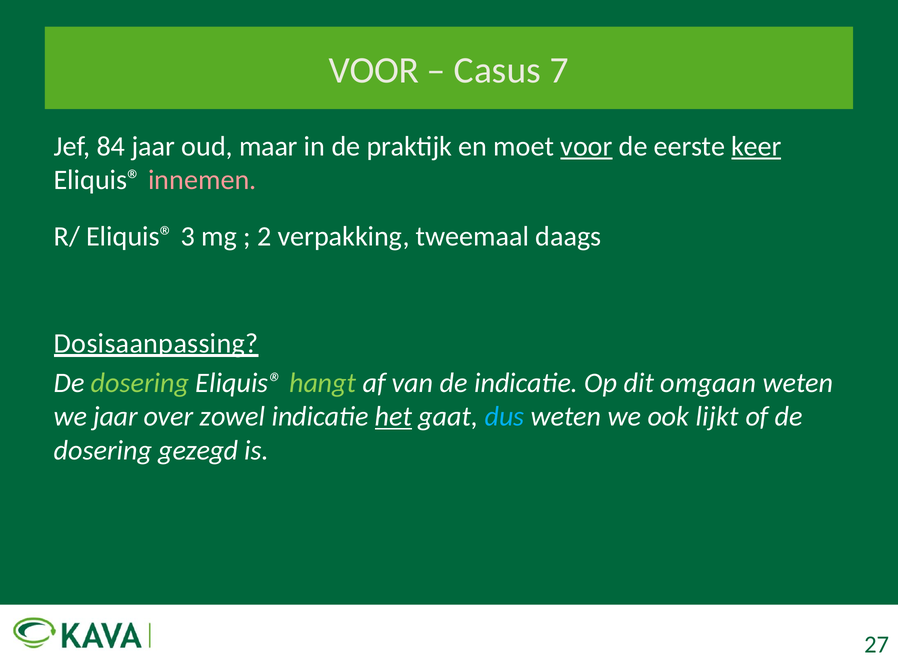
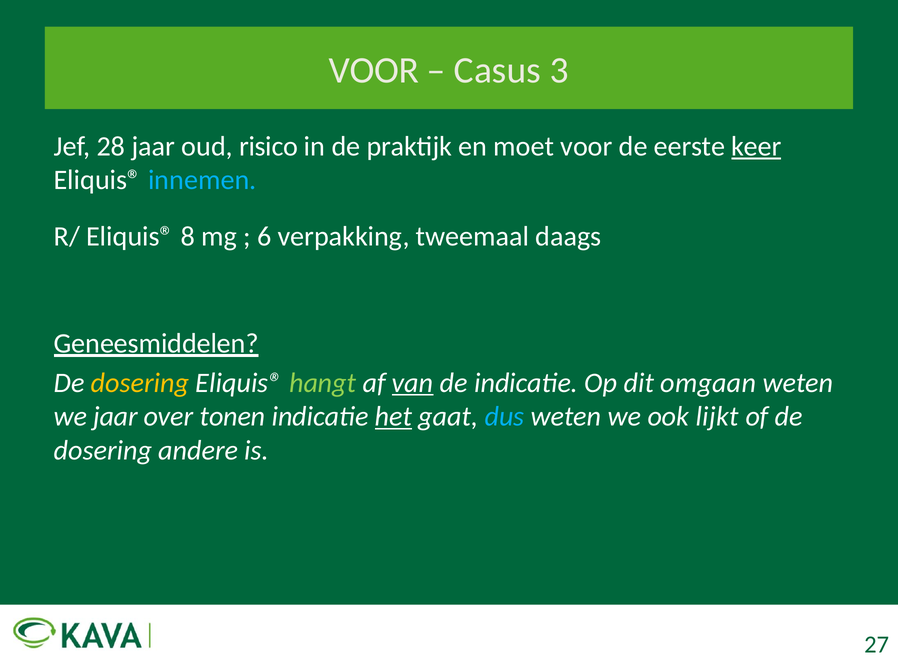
7: 7 -> 3 (559, 71)
84: 84 -> 28 (111, 146)
maar: maar -> risico (269, 146)
voor underline: present -> none (586, 146)
innemen colour: pink -> light blue (202, 180)
3: 3 -> 8 (188, 236)
2: 2 -> 6 (264, 236)
Dosisaanpassing: Dosisaanpassing -> Geneesmiddelen (156, 343)
dosering colour: light green -> yellow (140, 383)
van underline: none -> present (413, 383)
zowel: zowel -> tonen (233, 417)
gezegd: gezegd -> andere (198, 450)
